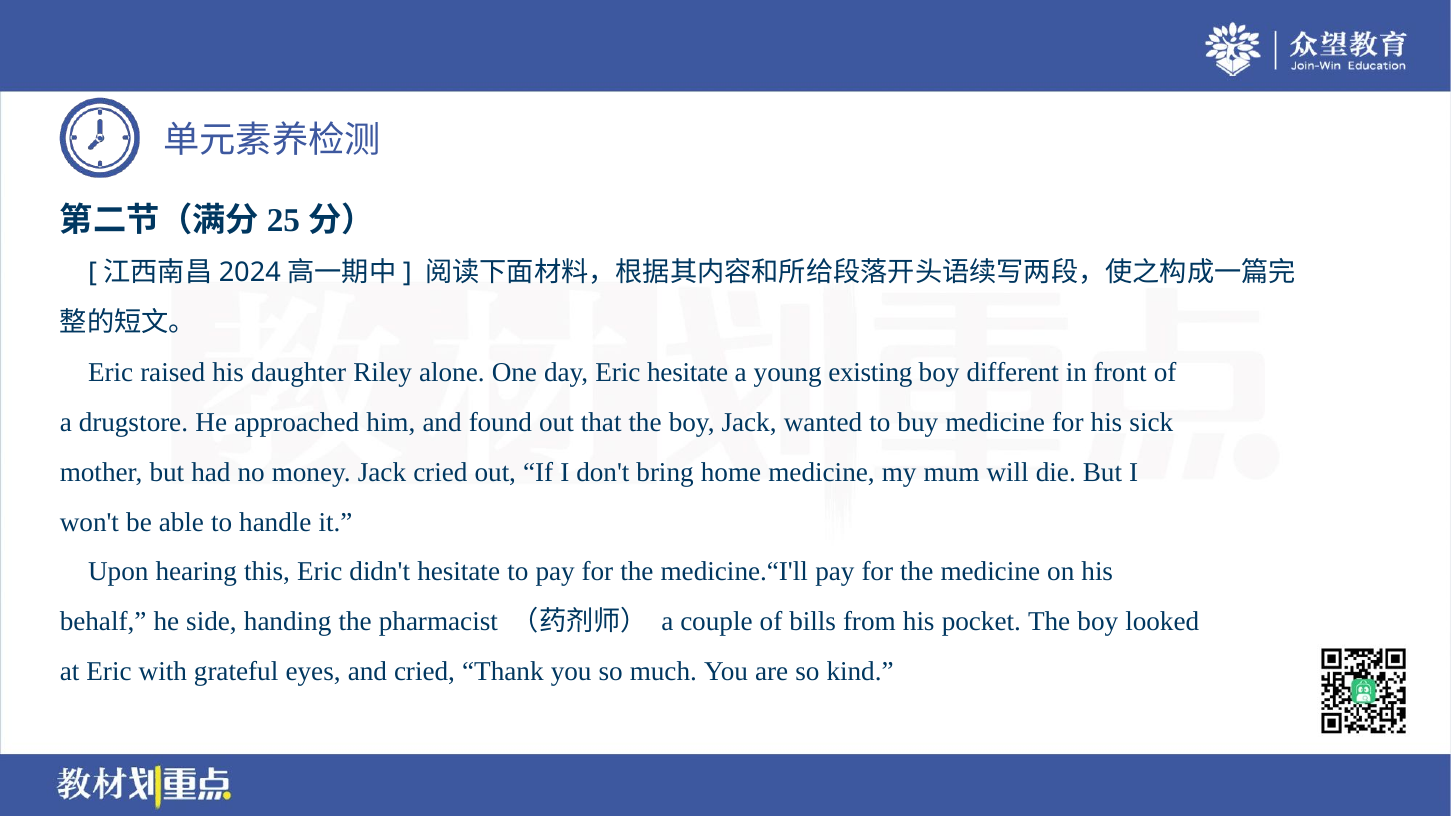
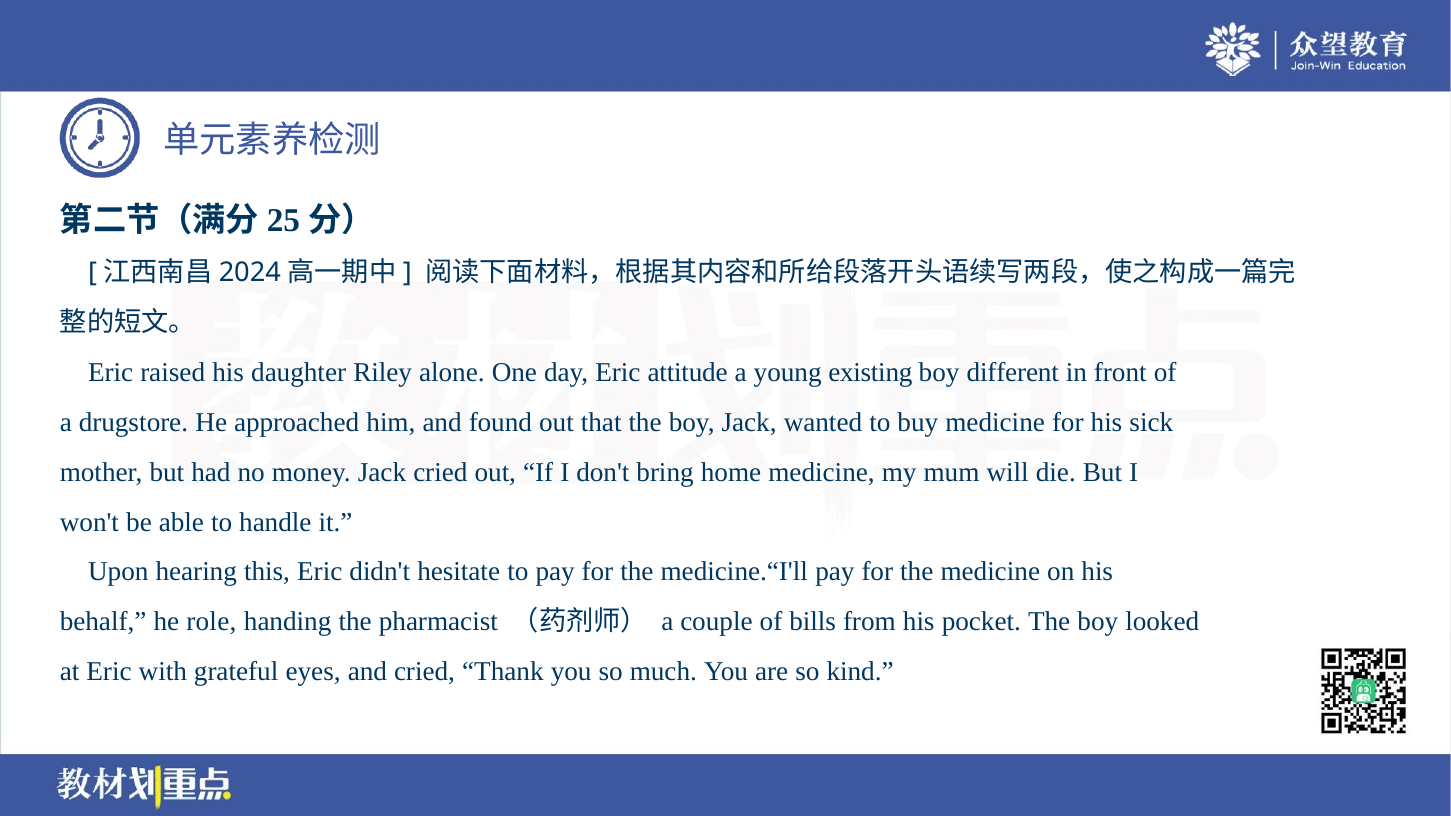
Eric hesitate: hesitate -> attitude (688, 373)
side: side -> role (211, 622)
